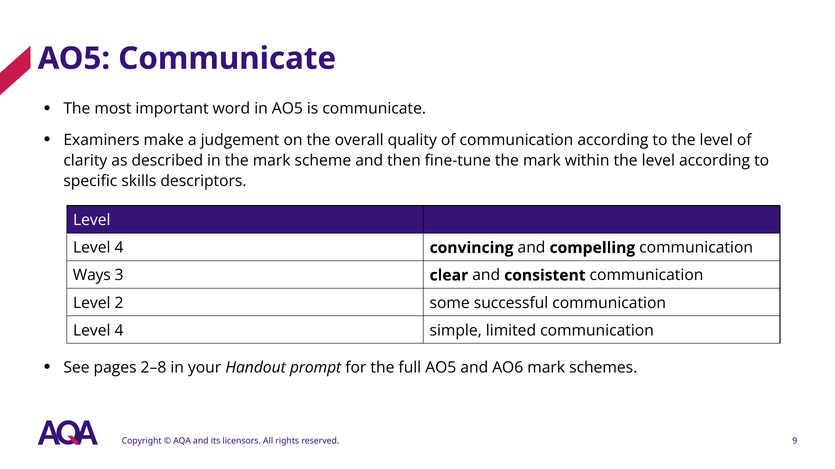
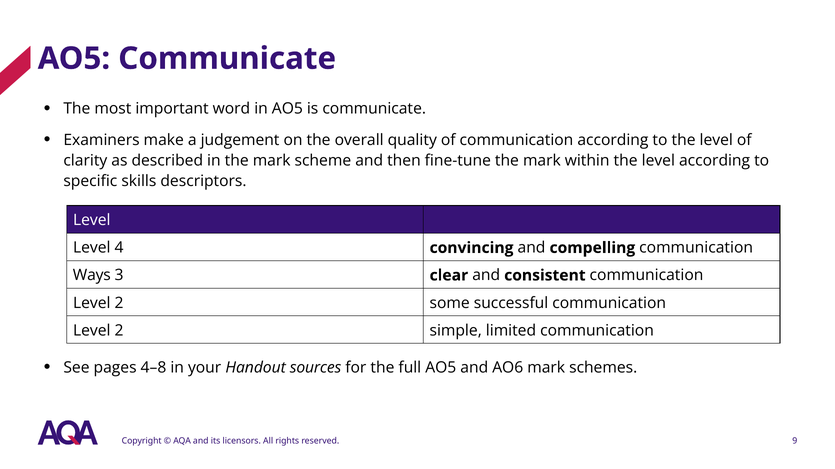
4: 4 -> 2 (119, 331)
2–8: 2–8 -> 4–8 (153, 368)
prompt: prompt -> sources (316, 368)
